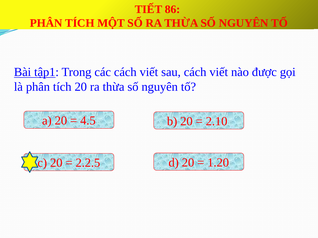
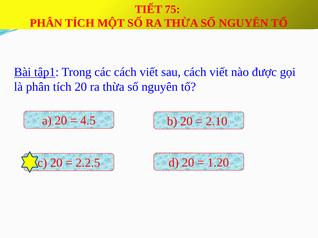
86: 86 -> 75 (173, 9)
